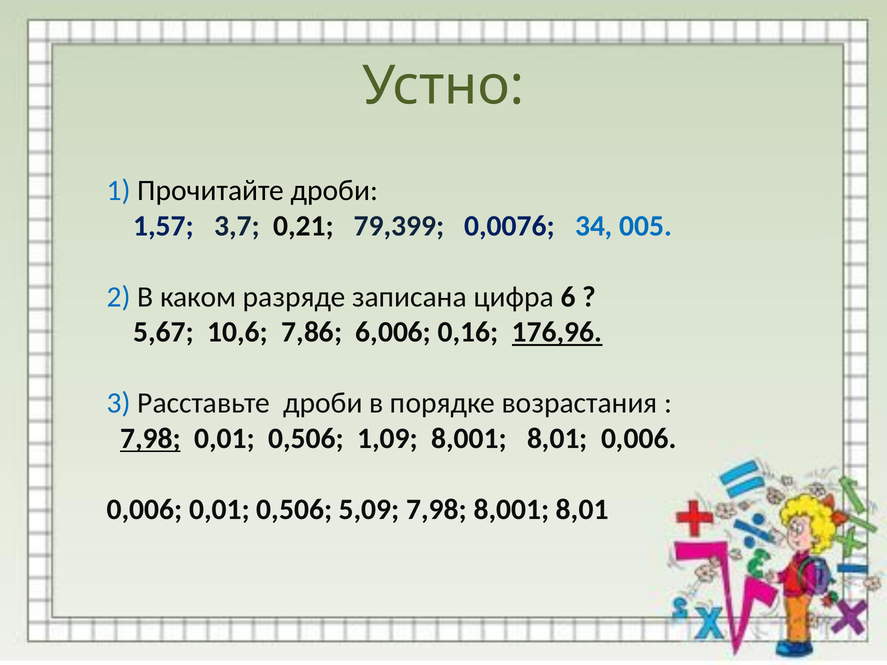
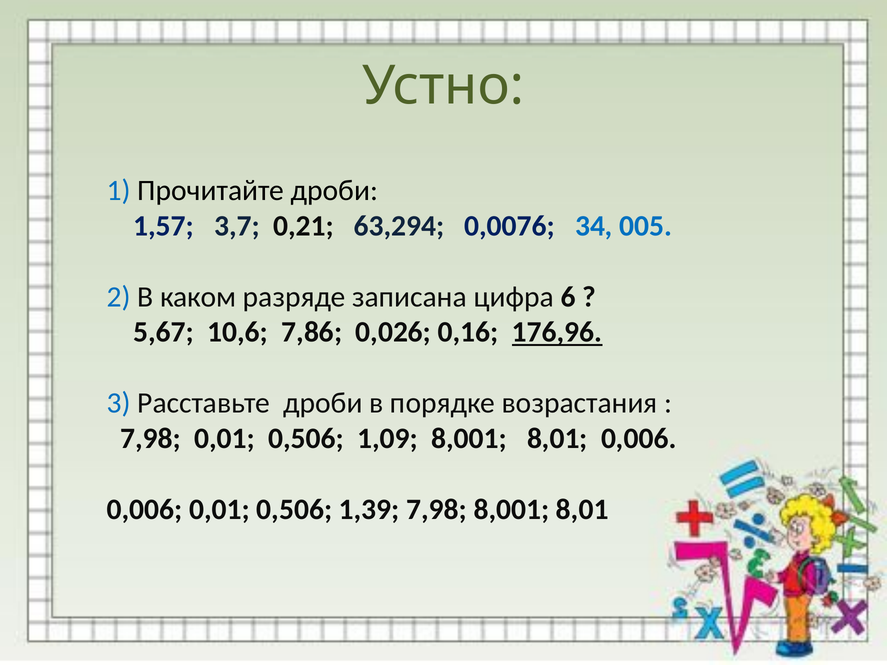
79,399: 79,399 -> 63,294 (399, 226)
6,006: 6,006 -> 0,026 (393, 332)
7,98 underline: present -> none (150, 439)
5,09: 5,09 -> 1,39 (369, 510)
